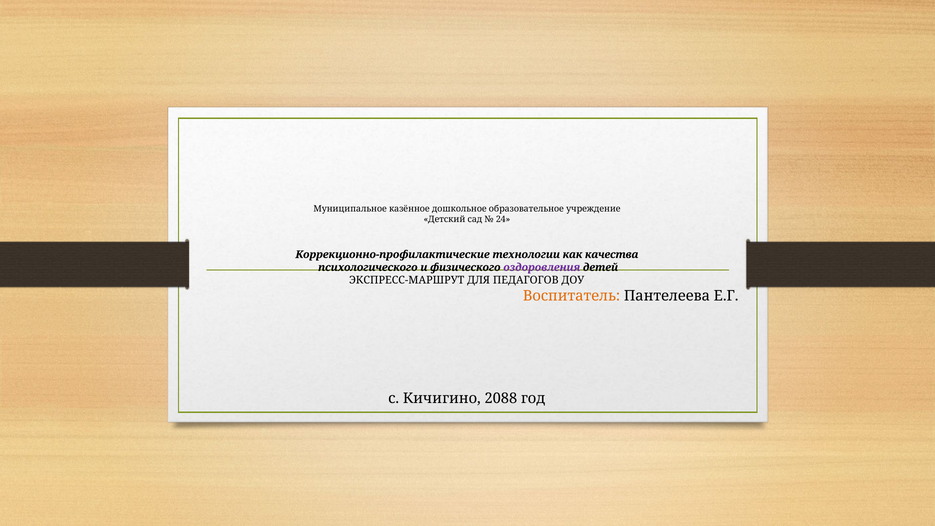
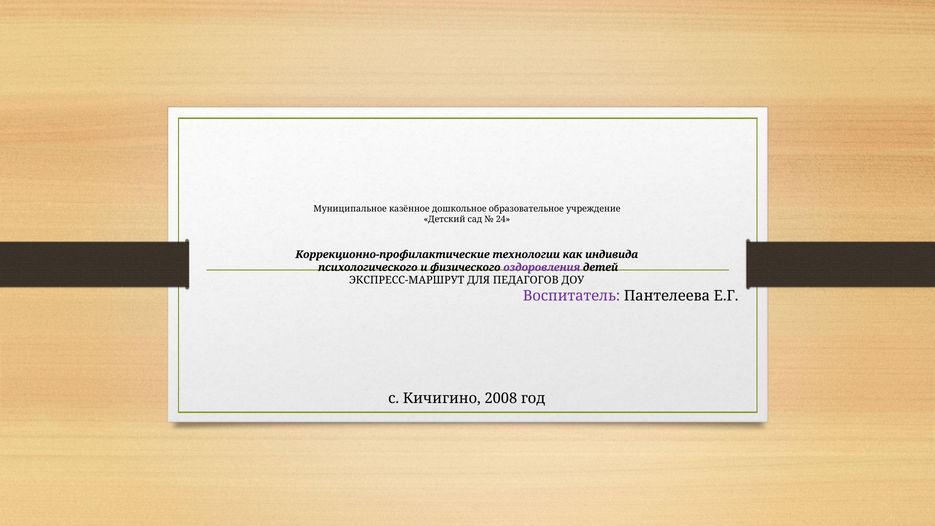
качества: качества -> индивида (612, 254)
Воспитатель colour: orange -> purple (571, 296)
2088: 2088 -> 2008 (501, 399)
